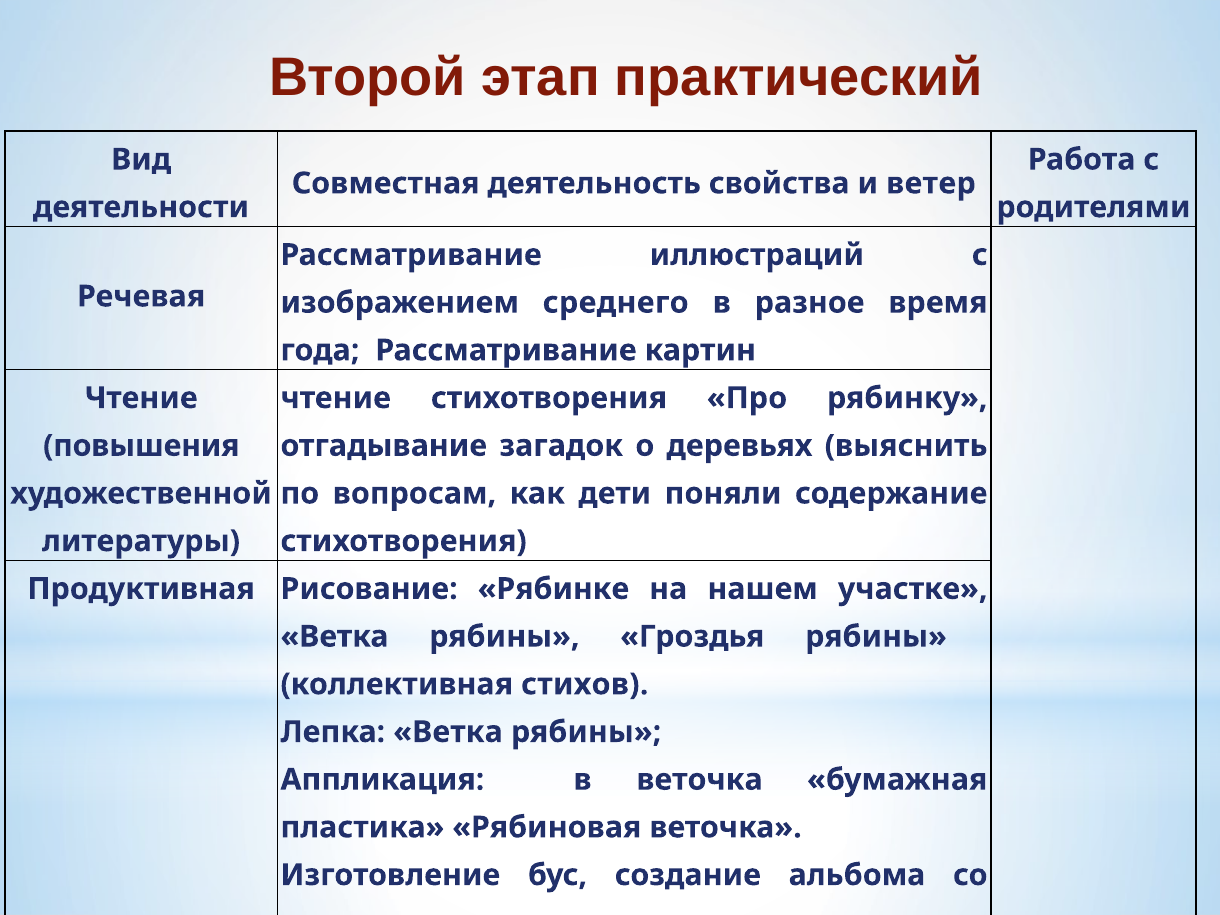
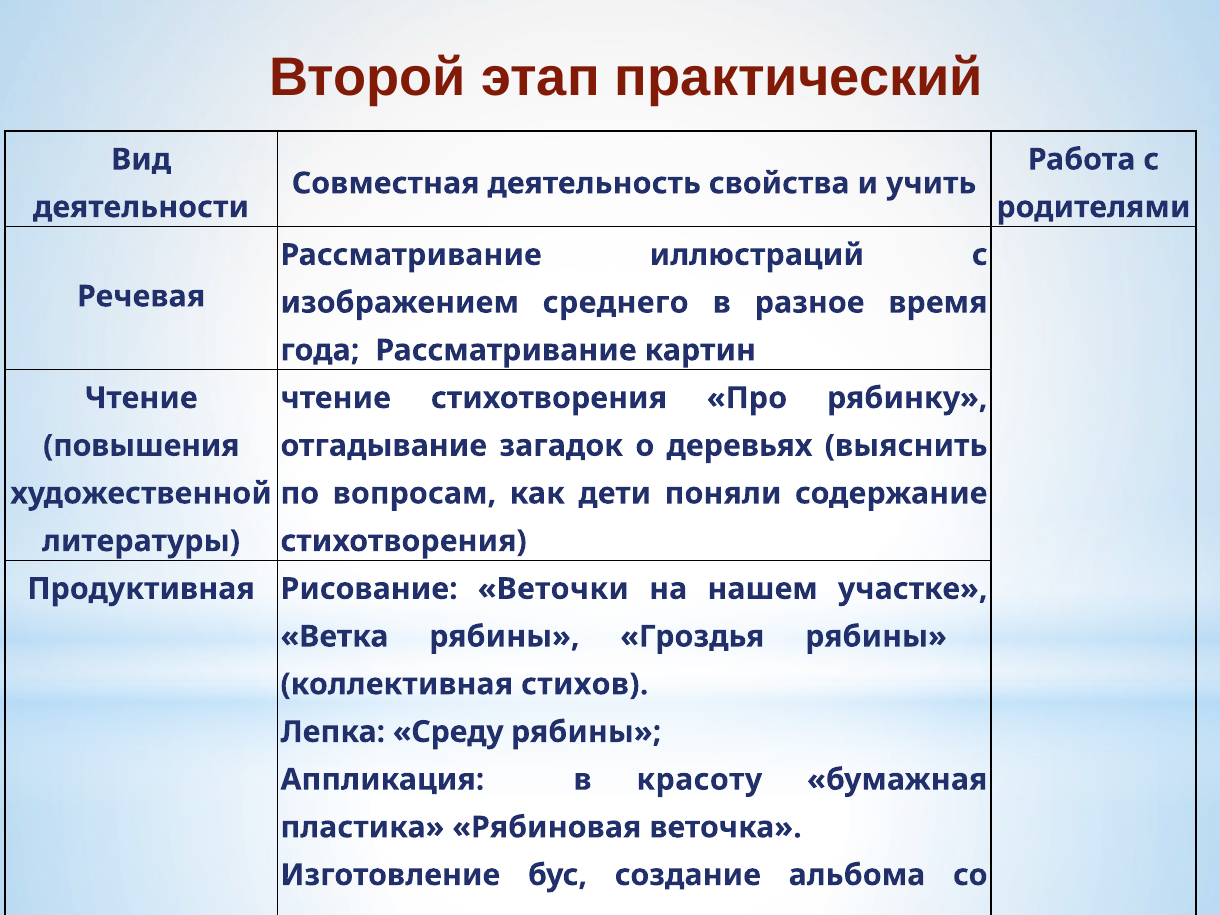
ветер: ветер -> учить (931, 183)
Рябинке: Рябинке -> Веточки (553, 589)
Лепка Ветка: Ветка -> Среду (448, 732)
в веточка: веточка -> красоту (699, 780)
